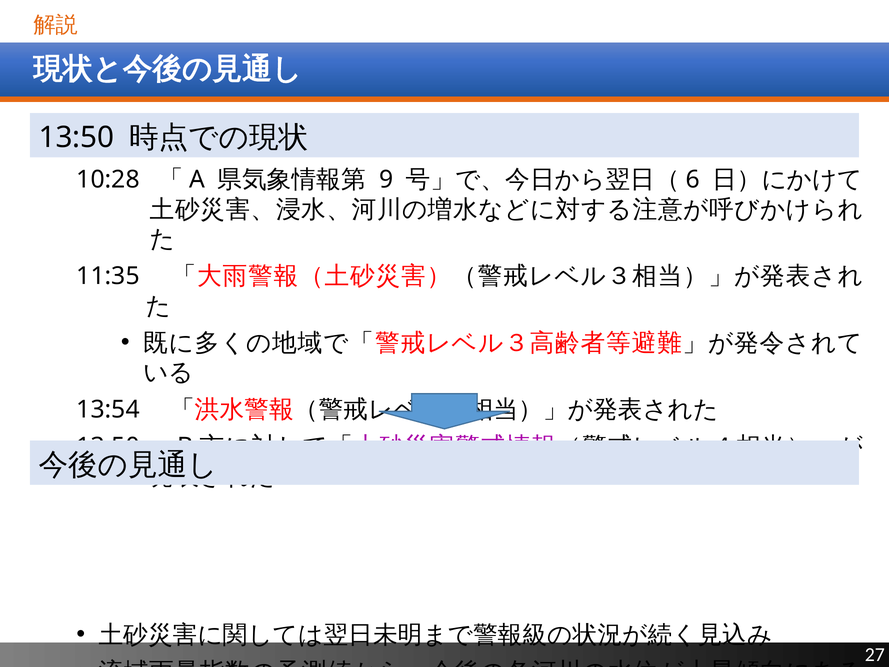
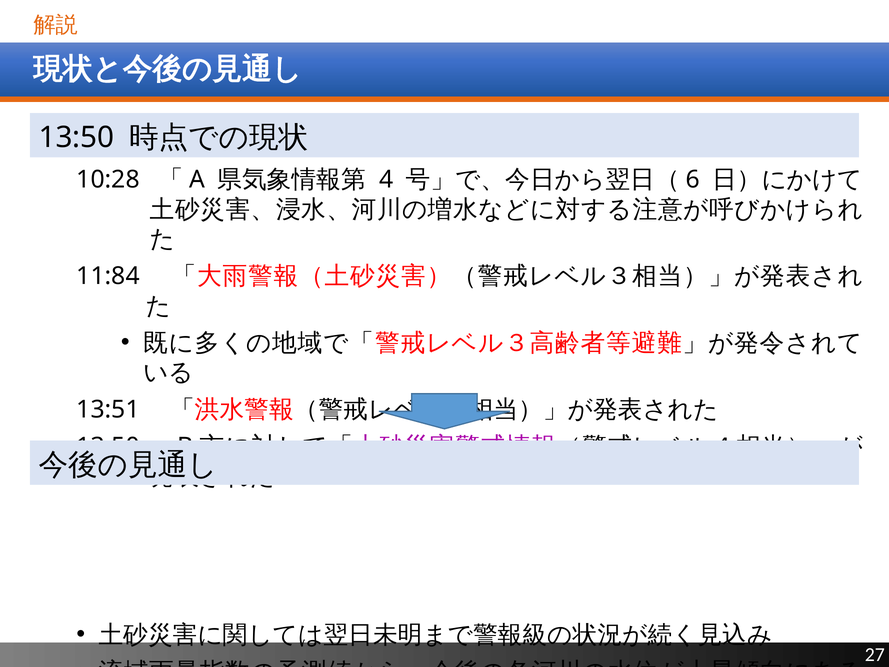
9: 9 -> 4 (387, 180)
11:35: 11:35 -> 11:84 (108, 276)
13:54: 13:54 -> 13:51 (108, 410)
